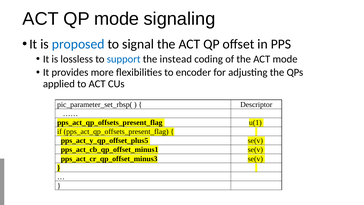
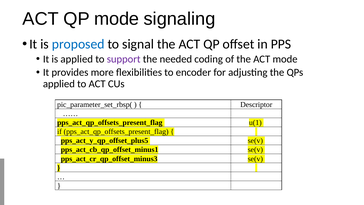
is lossless: lossless -> applied (77, 59)
support colour: blue -> purple (124, 59)
instead: instead -> needed (176, 59)
